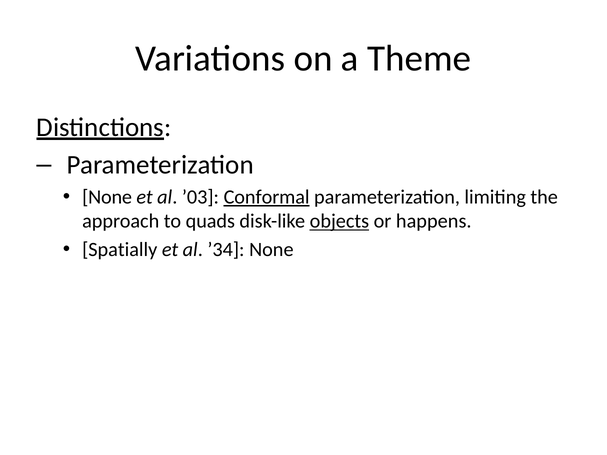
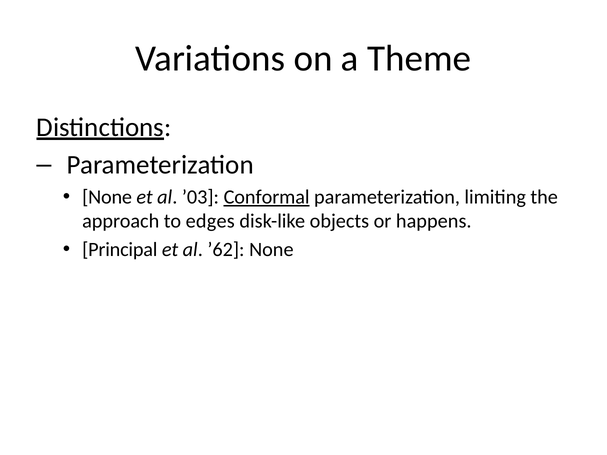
quads: quads -> edges (210, 221)
objects underline: present -> none (339, 221)
Spatially: Spatially -> Principal (120, 250)
’34: ’34 -> ’62 (226, 250)
